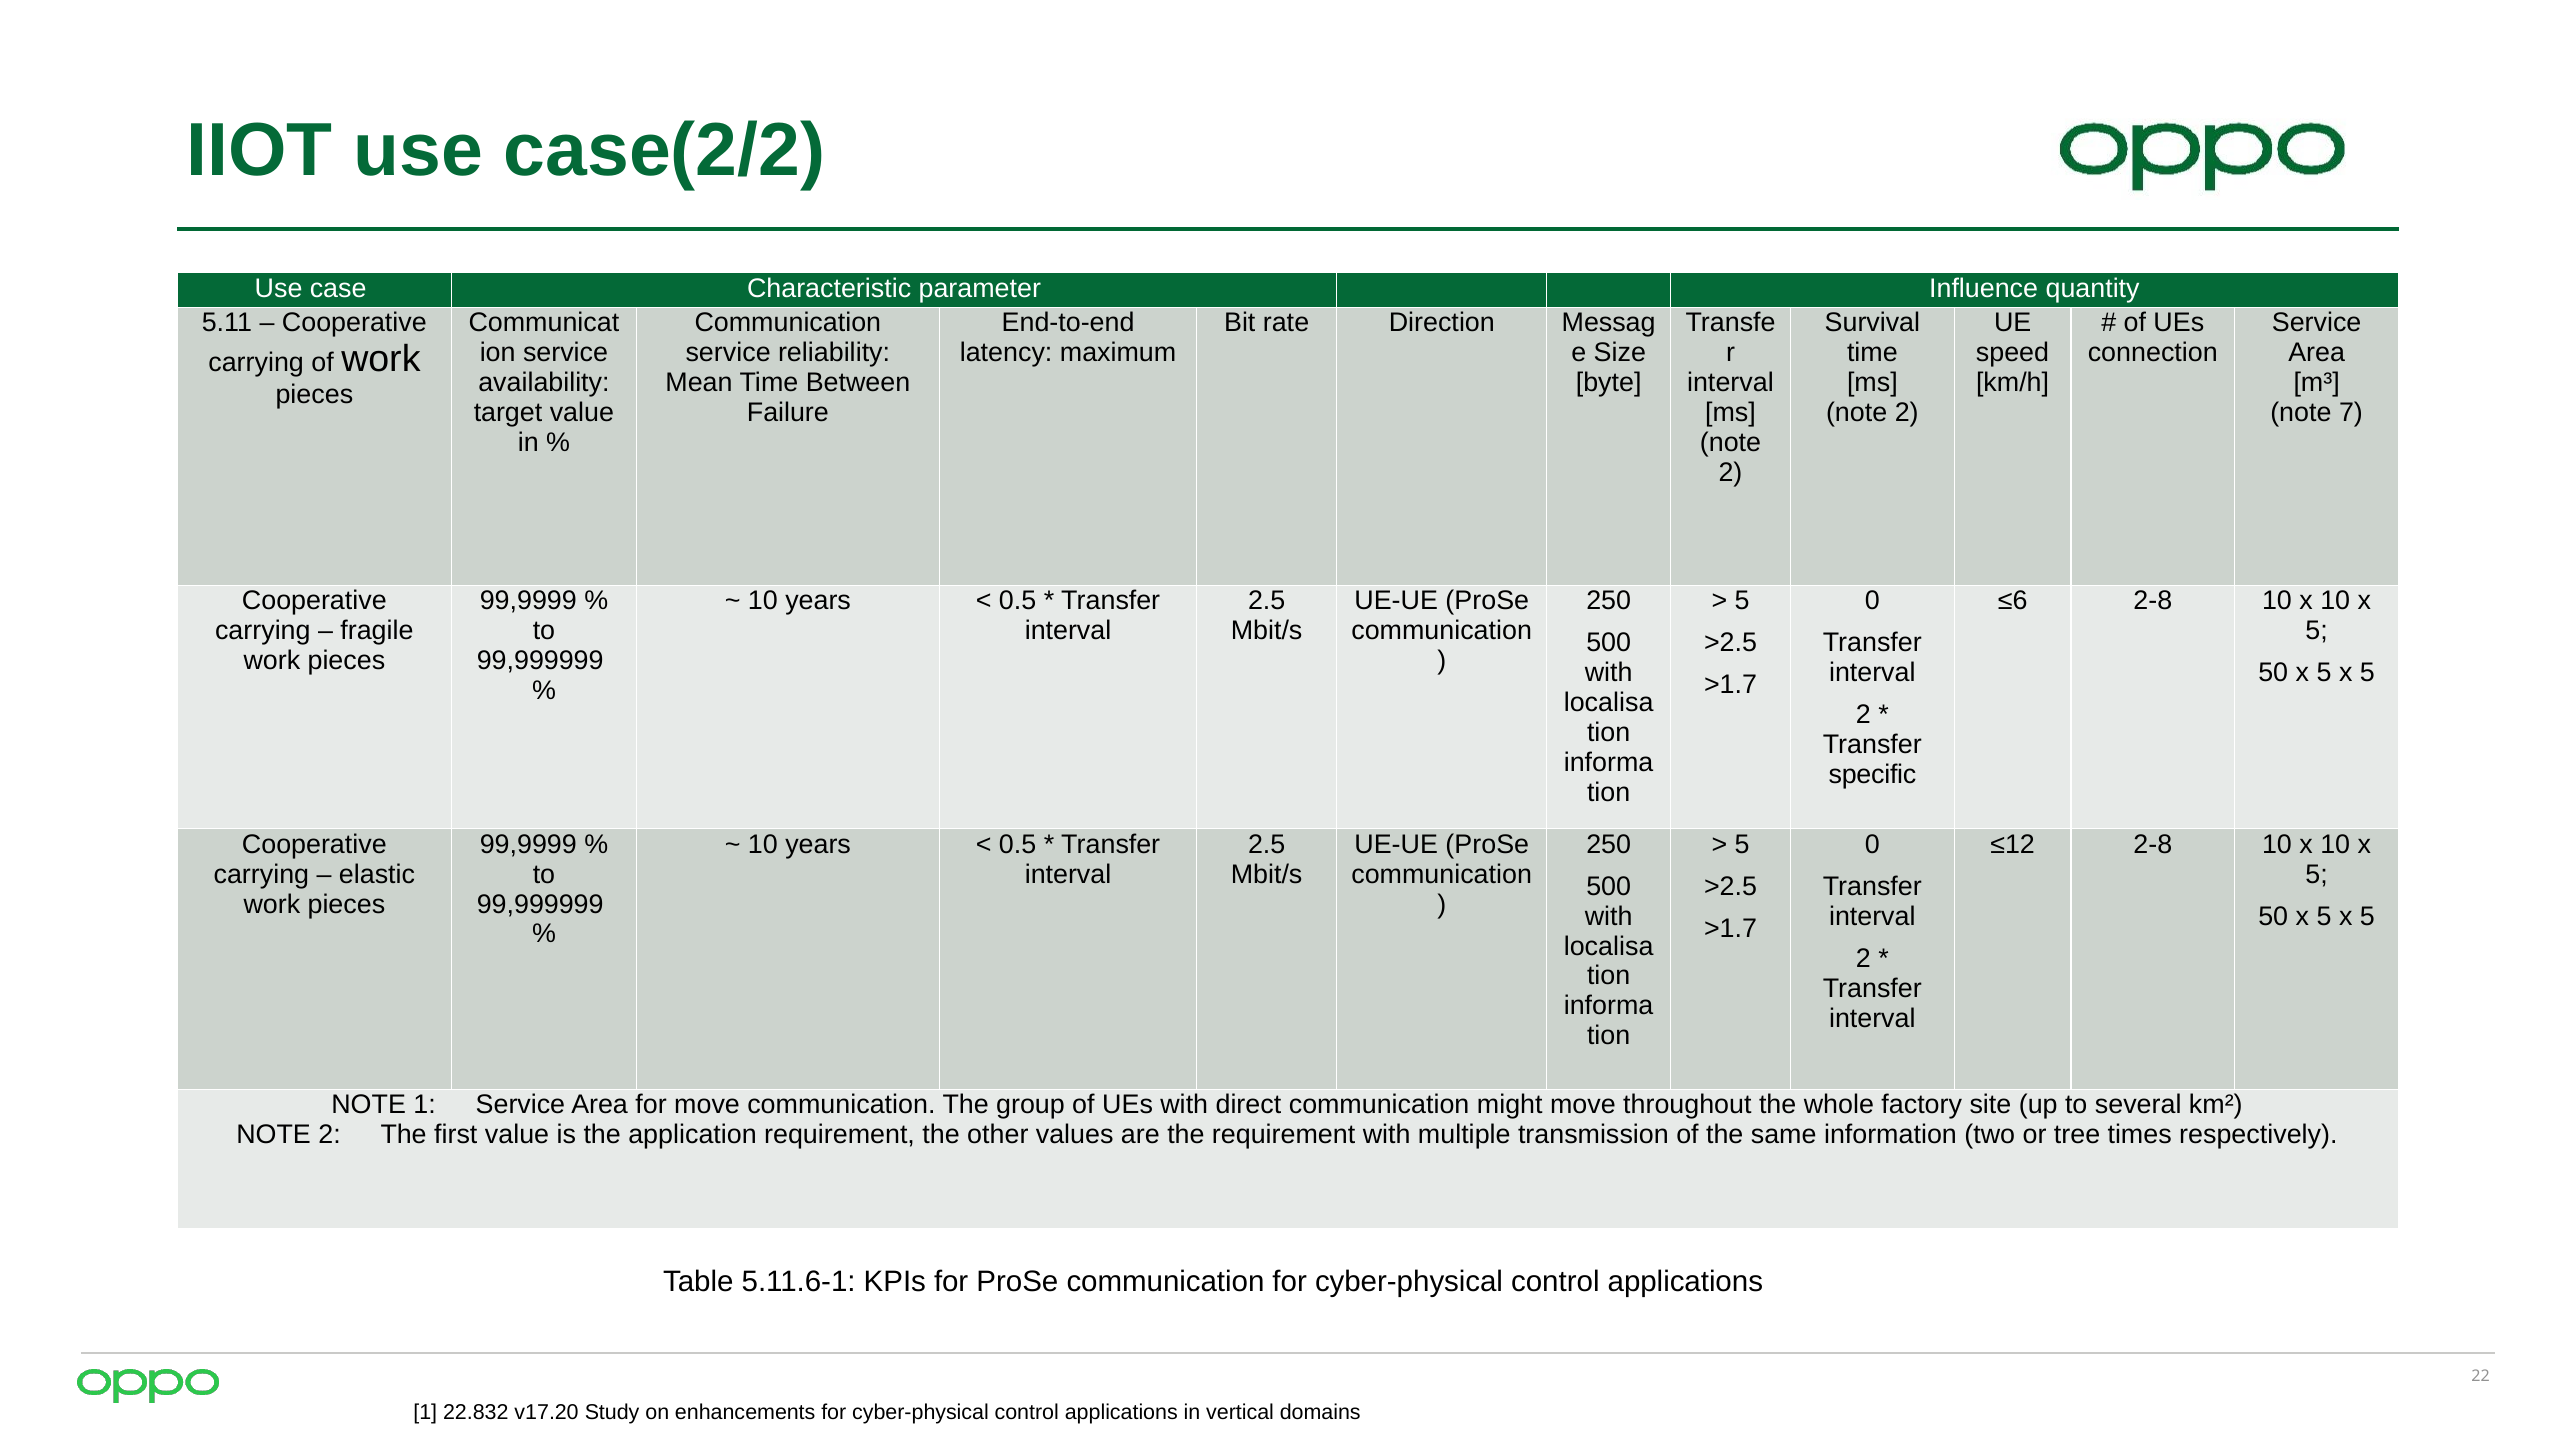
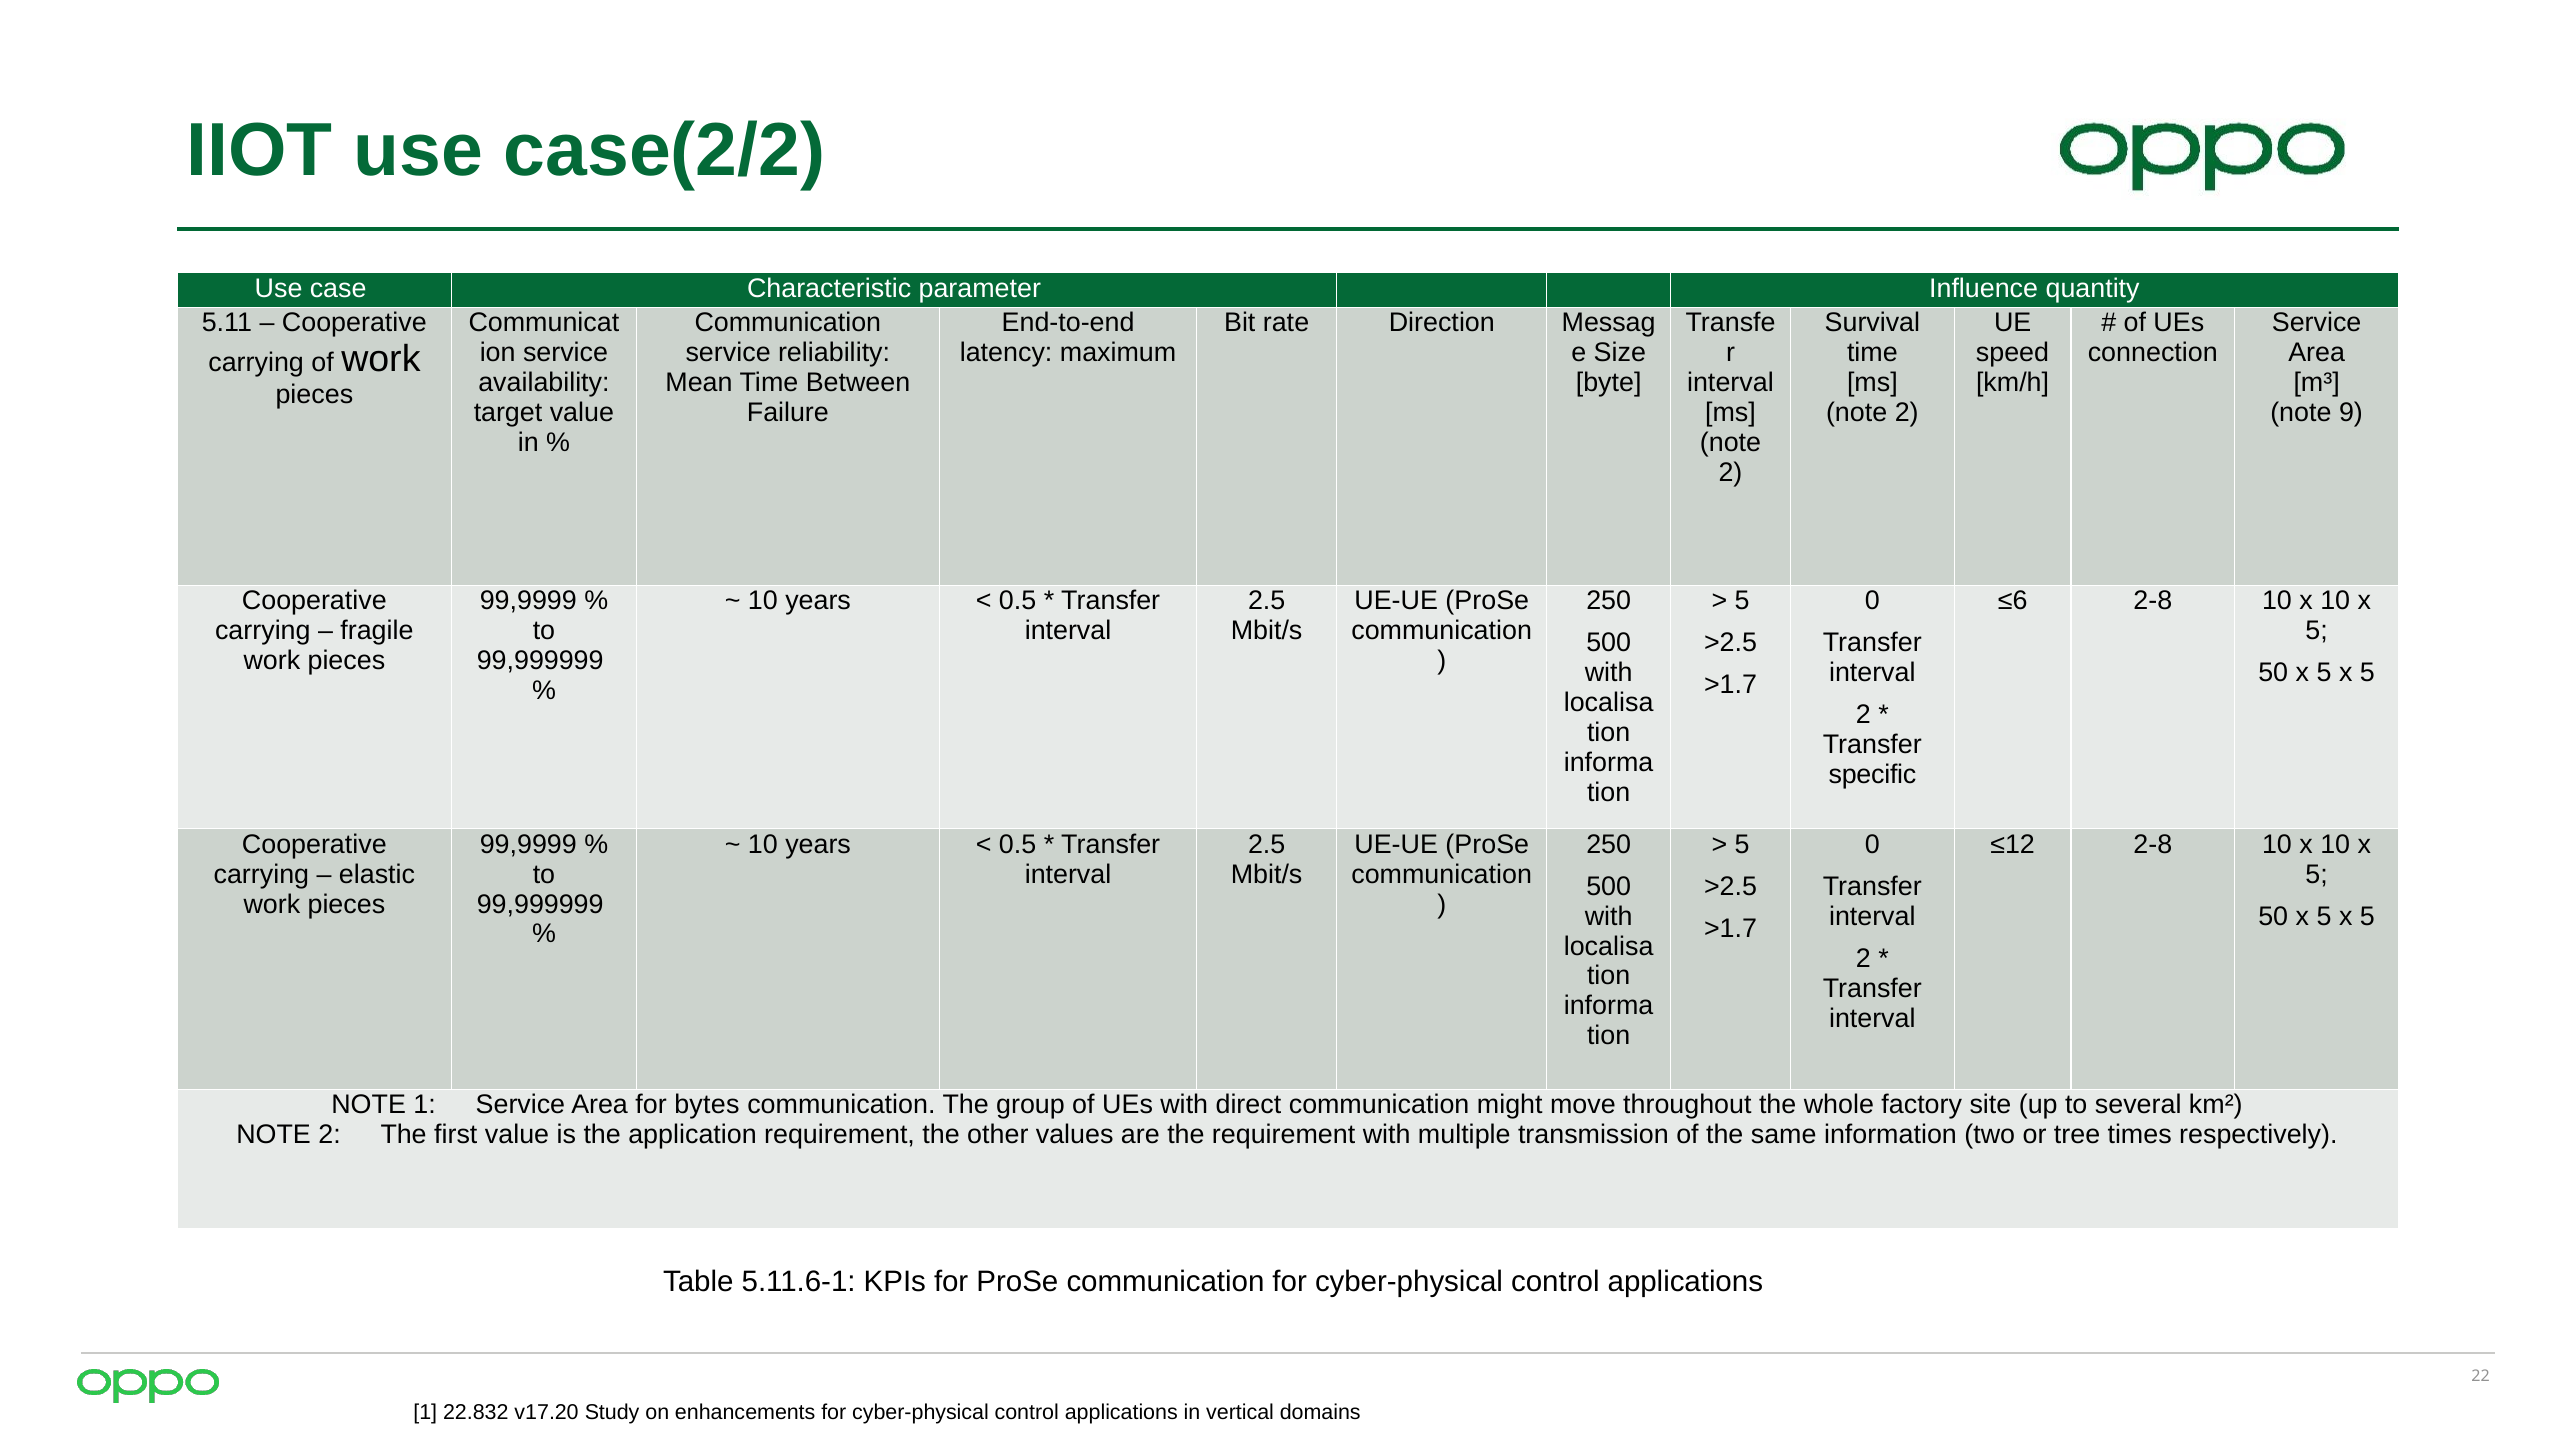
7: 7 -> 9 (2351, 413)
for move: move -> bytes (707, 1105)
